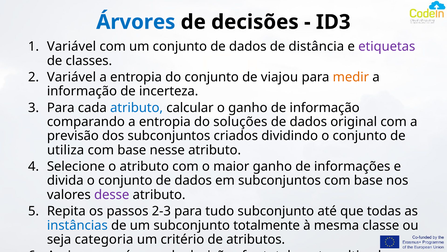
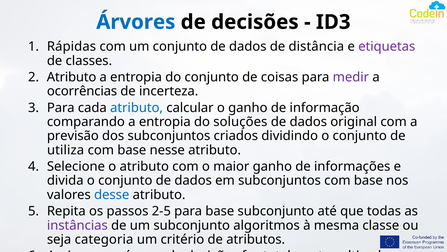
Variável: Variável -> Rápidas (71, 47)
Variável: Variável -> Atributo (72, 77)
viajou: viajou -> coisas (280, 77)
medir colour: orange -> purple (351, 77)
informação: informação -> ocorrências (82, 91)
desse colour: purple -> blue (112, 194)
2-3: 2-3 -> 2-5 (161, 211)
para tudo: tudo -> base (220, 211)
instâncias colour: blue -> purple (77, 225)
subconjunto totalmente: totalmente -> algoritmos (267, 225)
